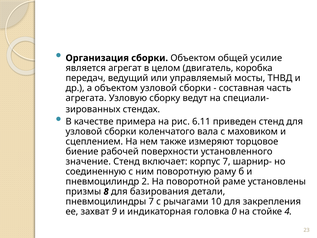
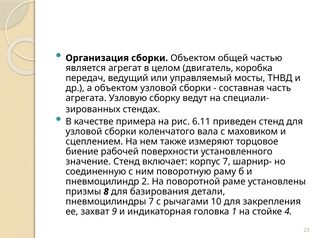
усилие: усилие -> частью (266, 58)
0: 0 -> 1 (234, 211)
